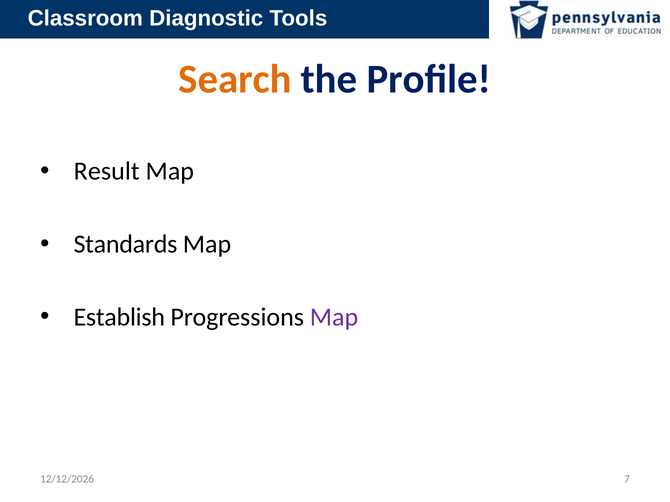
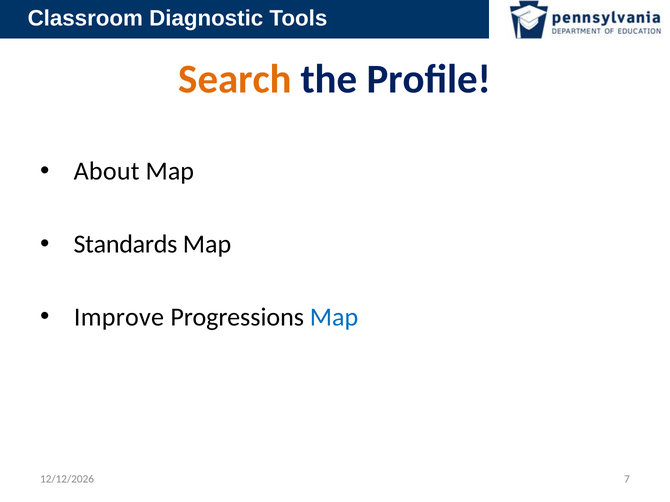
Result: Result -> About (107, 172)
Establish: Establish -> Improve (119, 318)
Map colour: purple -> blue (334, 318)
